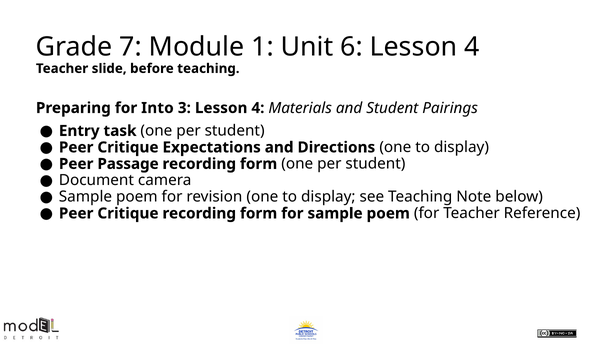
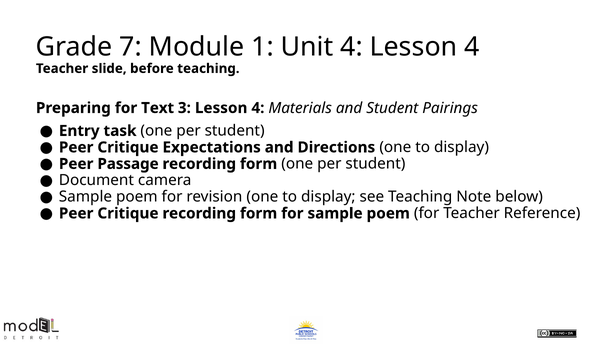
Unit 6: 6 -> 4 (352, 47)
Into: Into -> Text (158, 108)
